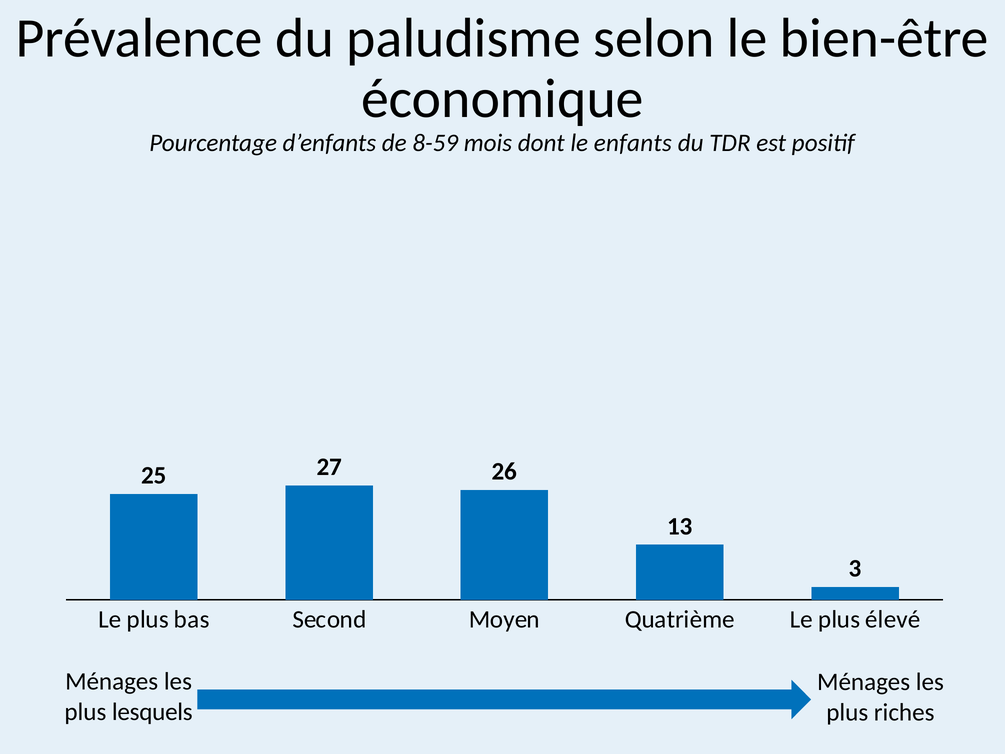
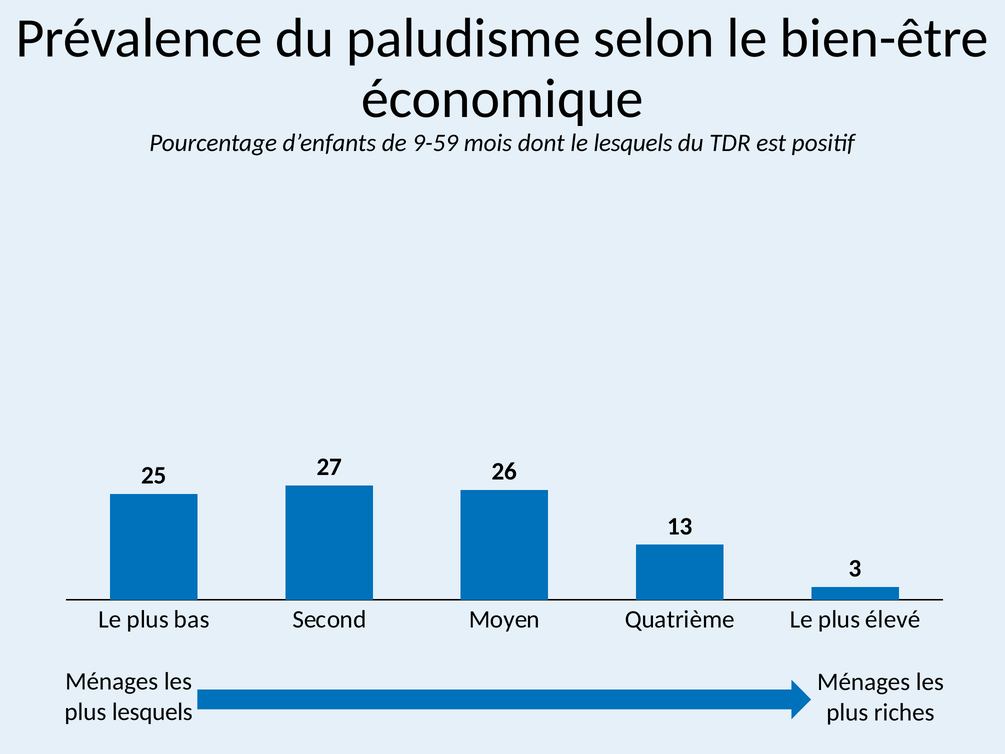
8-59: 8-59 -> 9-59 (435, 143)
le enfants: enfants -> lesquels (633, 143)
